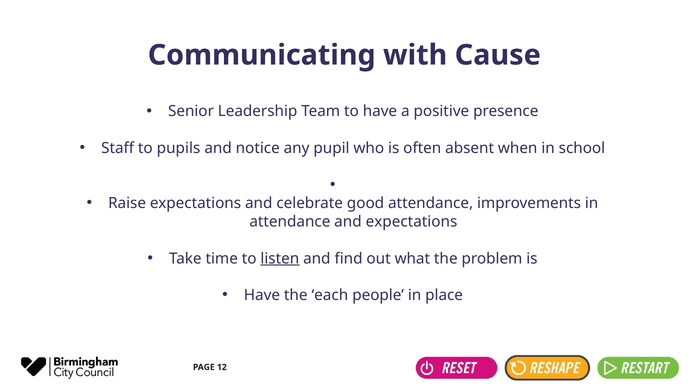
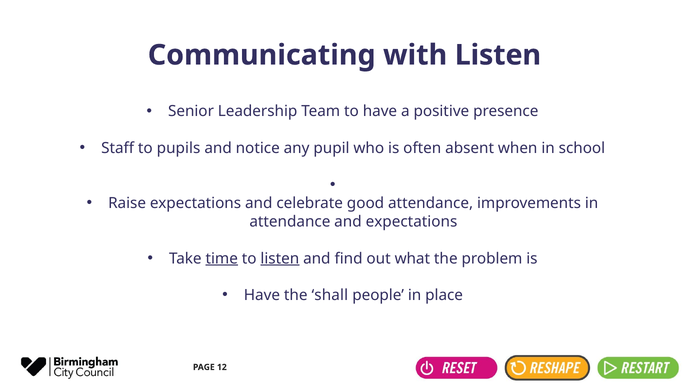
with Cause: Cause -> Listen (498, 55)
time underline: none -> present (222, 258)
each: each -> shall (330, 295)
